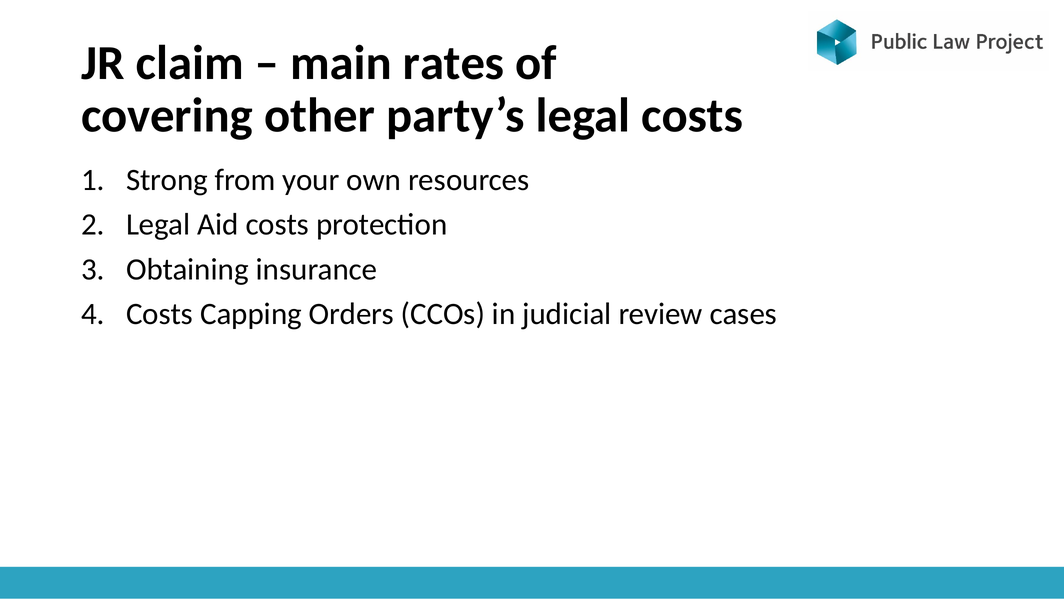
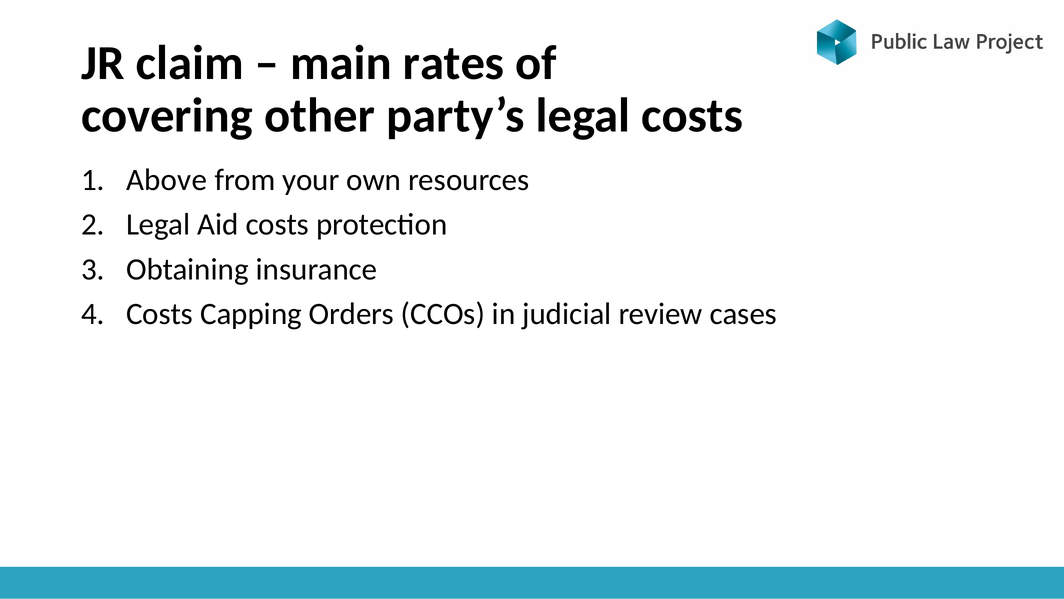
Strong: Strong -> Above (167, 180)
